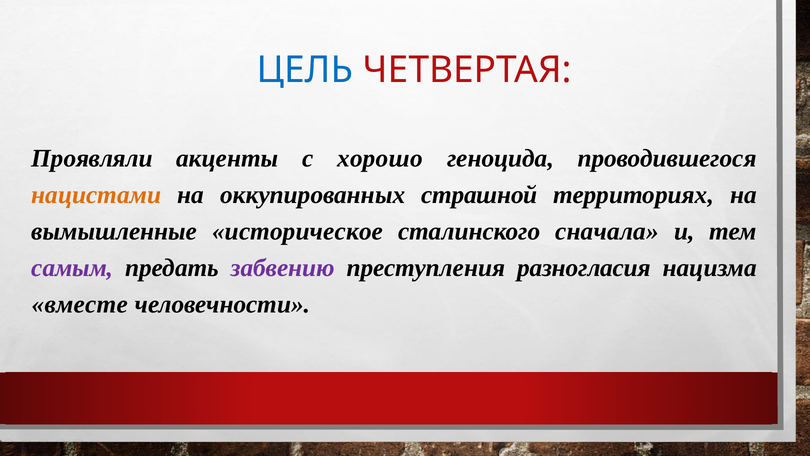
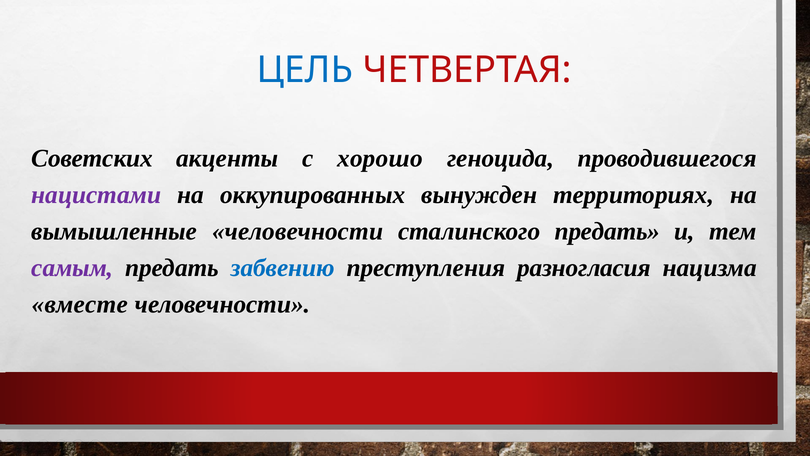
Проявляли: Проявляли -> Советских (92, 158)
нацистами colour: orange -> purple (96, 195)
страшной: страшной -> вынужден (479, 195)
вымышленные историческое: историческое -> человечности (298, 231)
сталинского сначала: сначала -> предать (607, 231)
забвению colour: purple -> blue (283, 268)
